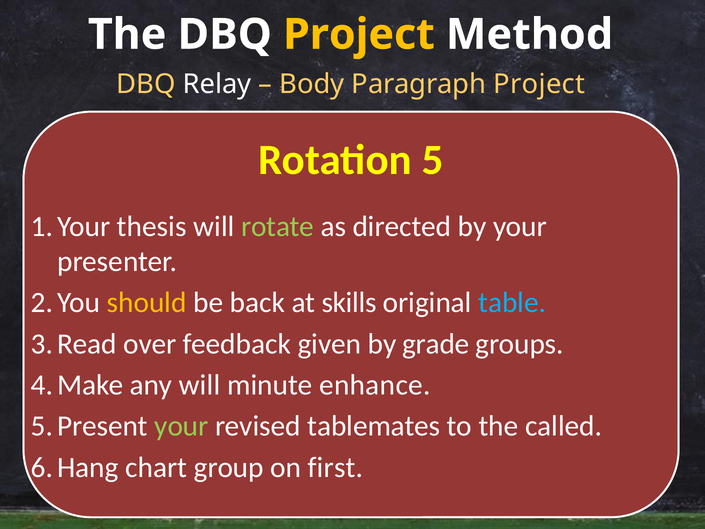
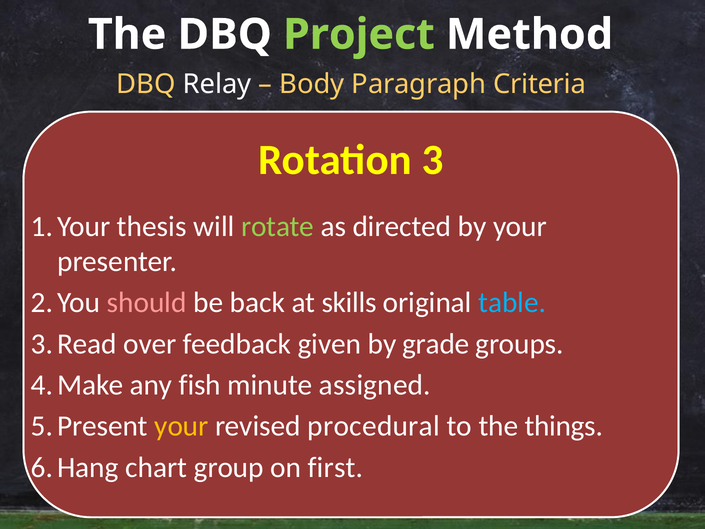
Project colour: yellow -> light green (359, 35)
Paragraph Project: Project -> Criteria (540, 84)
5: 5 -> 3 (433, 160)
should colour: yellow -> pink (147, 303)
any will: will -> fish (200, 385)
enhance: enhance -> assigned (375, 385)
your colour: light green -> yellow (181, 426)
tablemates: tablemates -> procedural (374, 426)
called: called -> things (564, 426)
